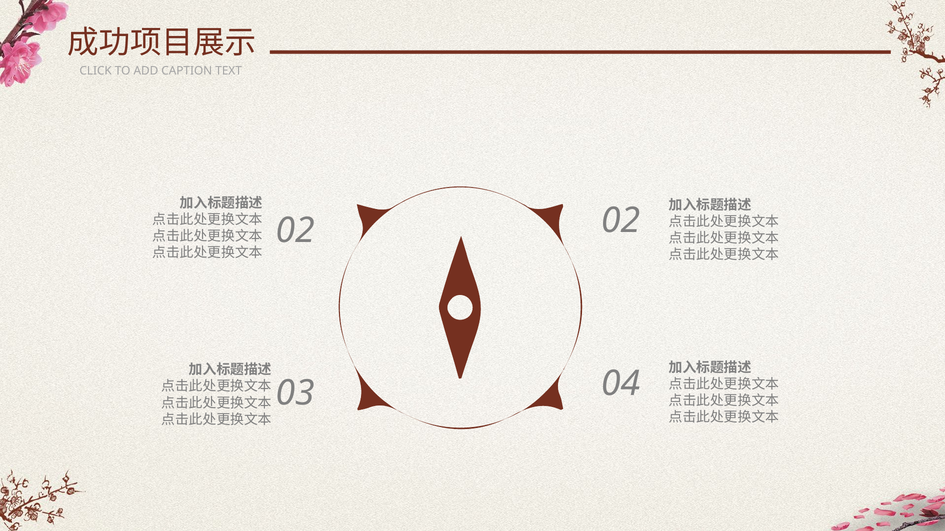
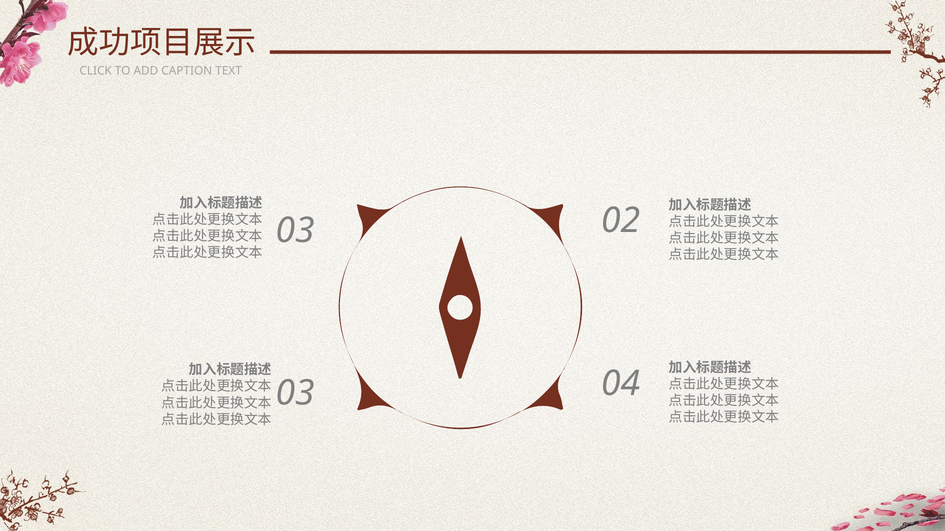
02: 02 -> 03 (295, 231)
